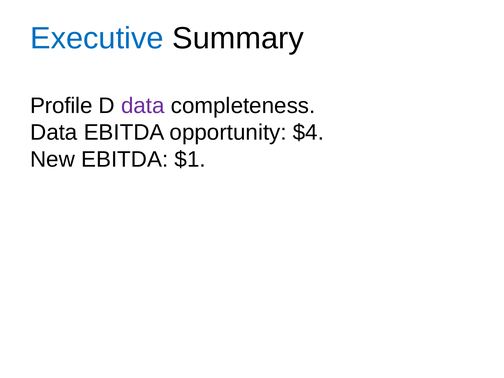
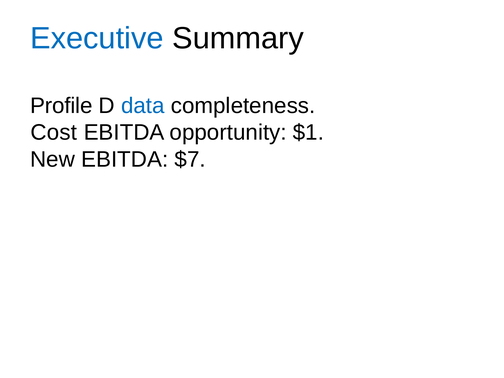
data colour: purple -> blue (143, 106)
Data: Data -> Cost (54, 133)
$4: $4 -> $1 (308, 133)
$1: $1 -> $7 (190, 159)
